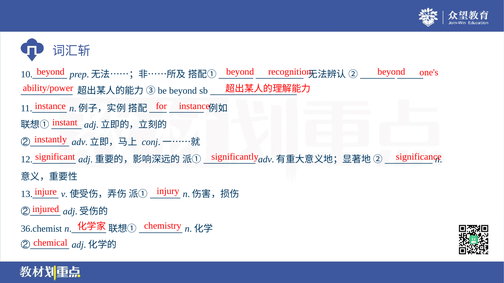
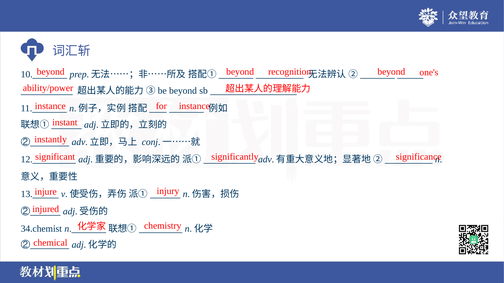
36.chemist: 36.chemist -> 34.chemist (41, 229)
